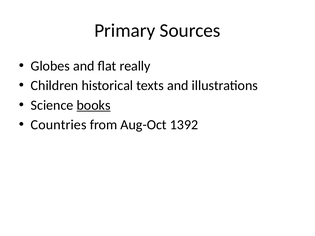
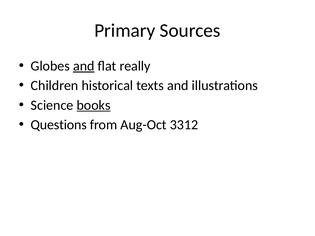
and underline: none -> present (84, 66)
Countries: Countries -> Questions (59, 125)
1392: 1392 -> 3312 (184, 125)
